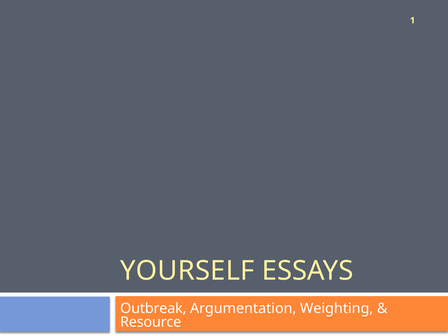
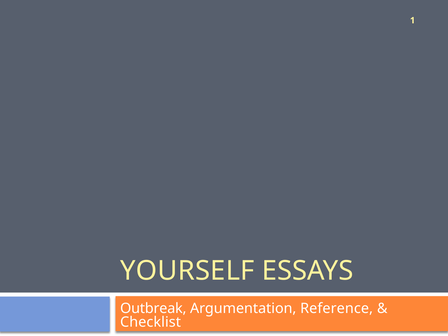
Weighting: Weighting -> Reference (337, 308)
Resource: Resource -> Checklist (151, 322)
